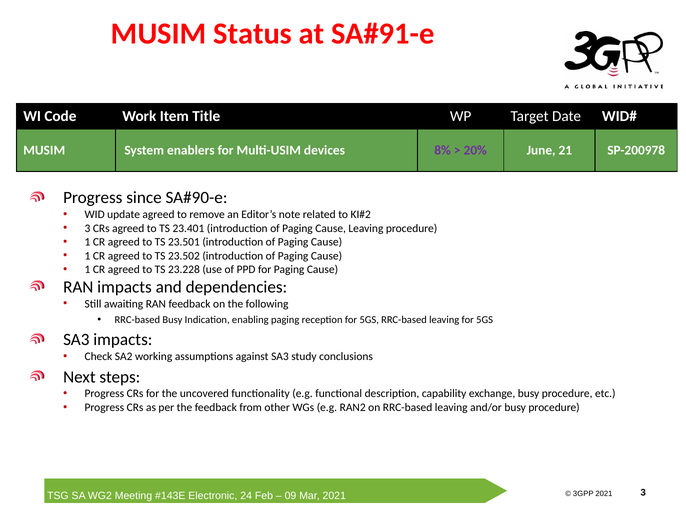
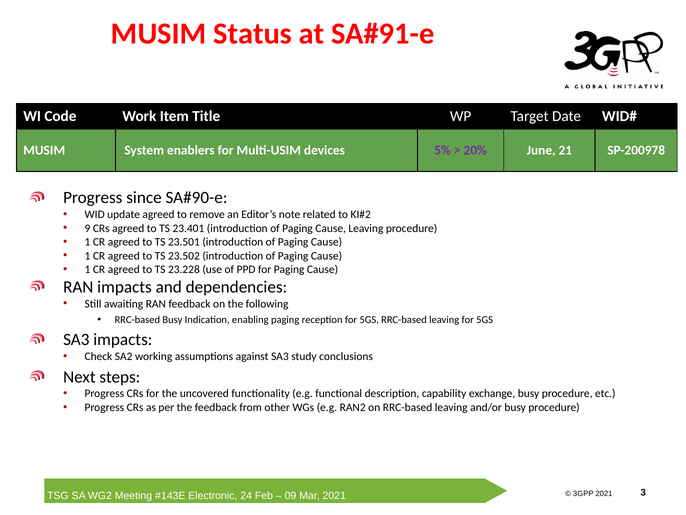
8%: 8% -> 5% (443, 150)
3: 3 -> 9 (88, 228)
